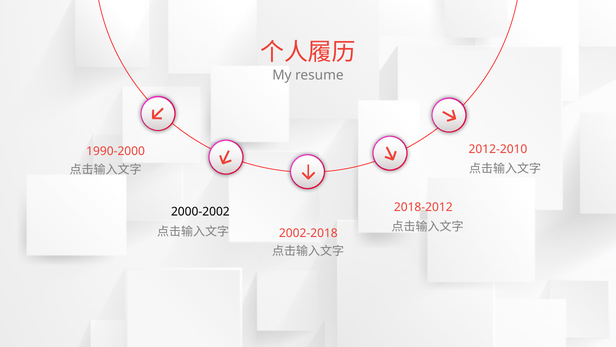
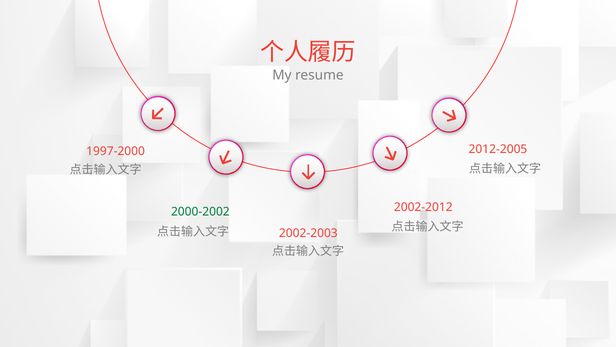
2012-2010: 2012-2010 -> 2012-2005 (498, 149)
1990-2000: 1990-2000 -> 1997-2000 (116, 151)
2018-2012: 2018-2012 -> 2002-2012 (423, 207)
2000-2002 colour: black -> green (200, 211)
2002-2018: 2002-2018 -> 2002-2003 (308, 233)
